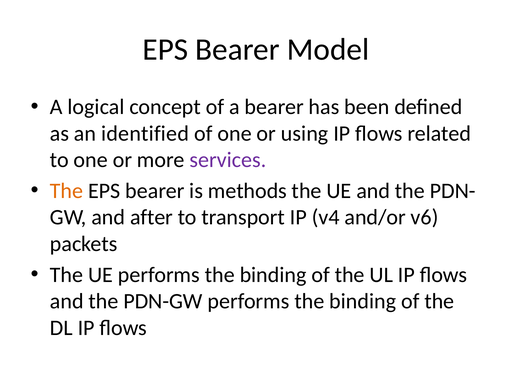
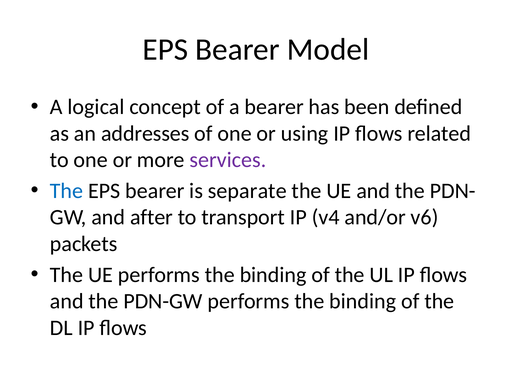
identified: identified -> addresses (145, 133)
The colour: orange -> blue (67, 191)
methods: methods -> separate (247, 191)
